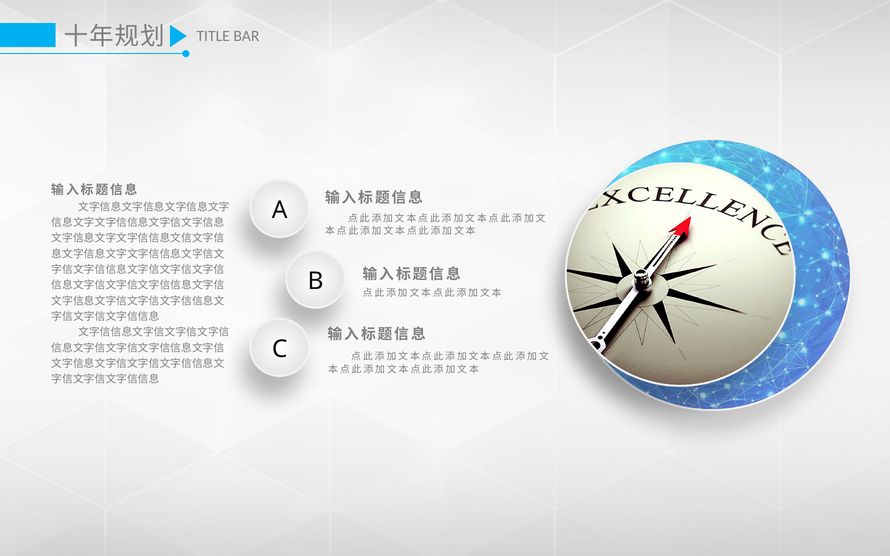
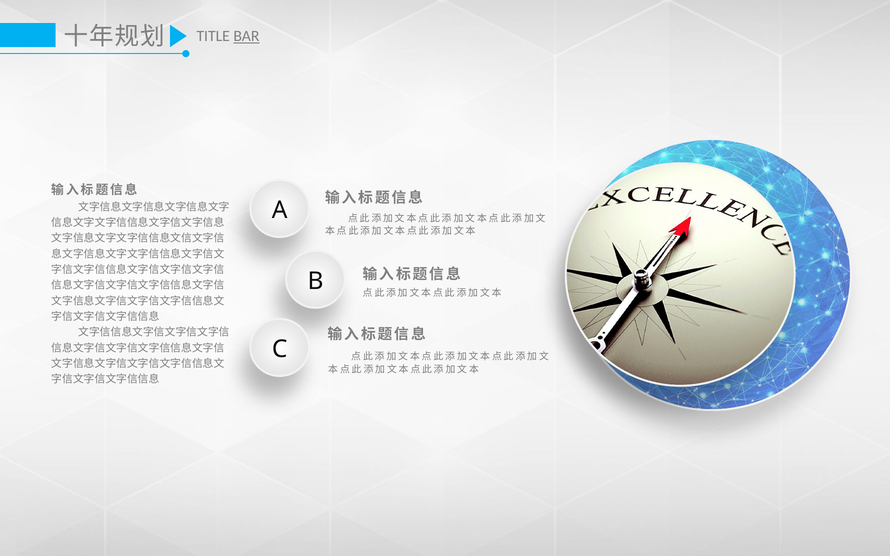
BAR underline: none -> present (246, 36)
